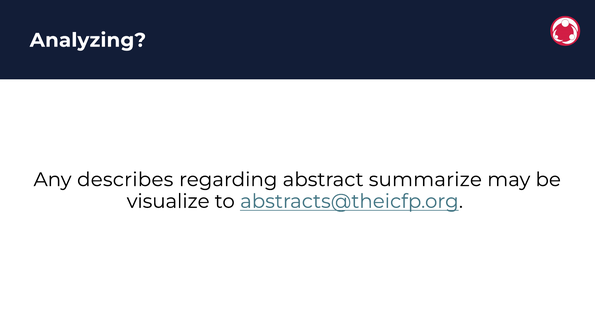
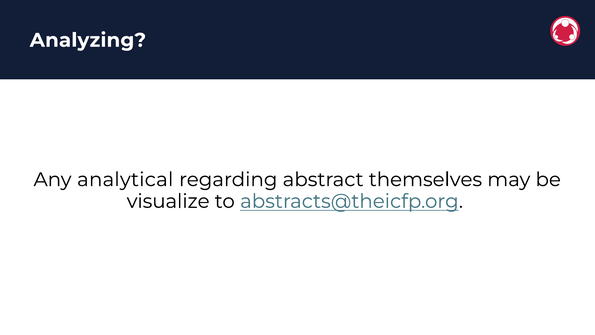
describes: describes -> analytical (125, 179)
summarize: summarize -> themselves (425, 179)
